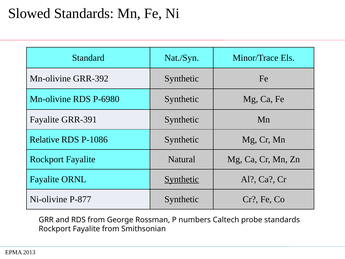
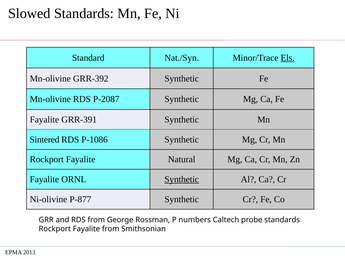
Els underline: none -> present (288, 58)
P-6980: P-6980 -> P-2087 (106, 99)
Relative: Relative -> Sintered (44, 139)
